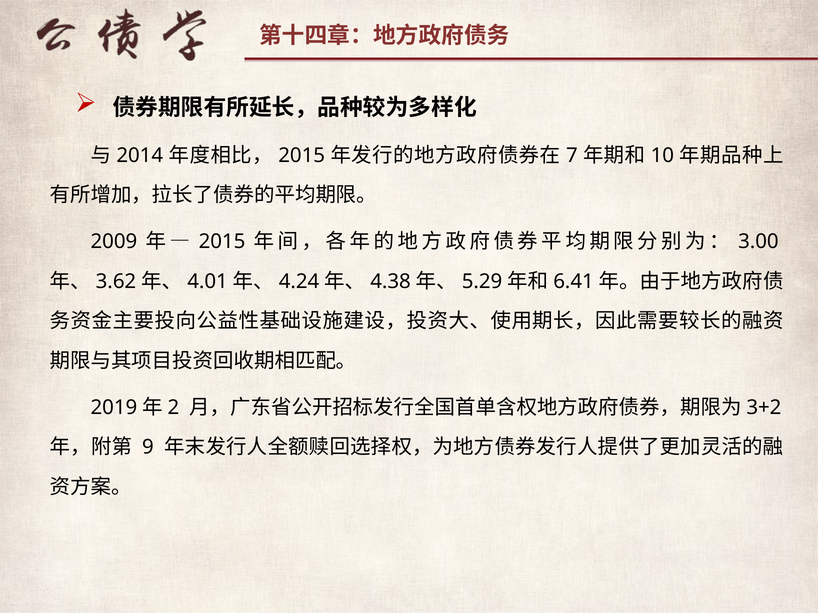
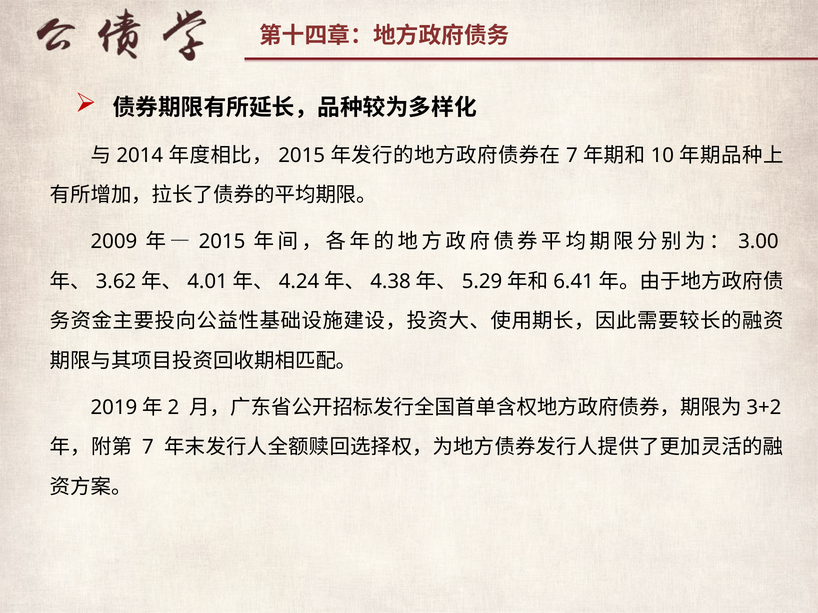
9: 9 -> 7 (148, 448)
